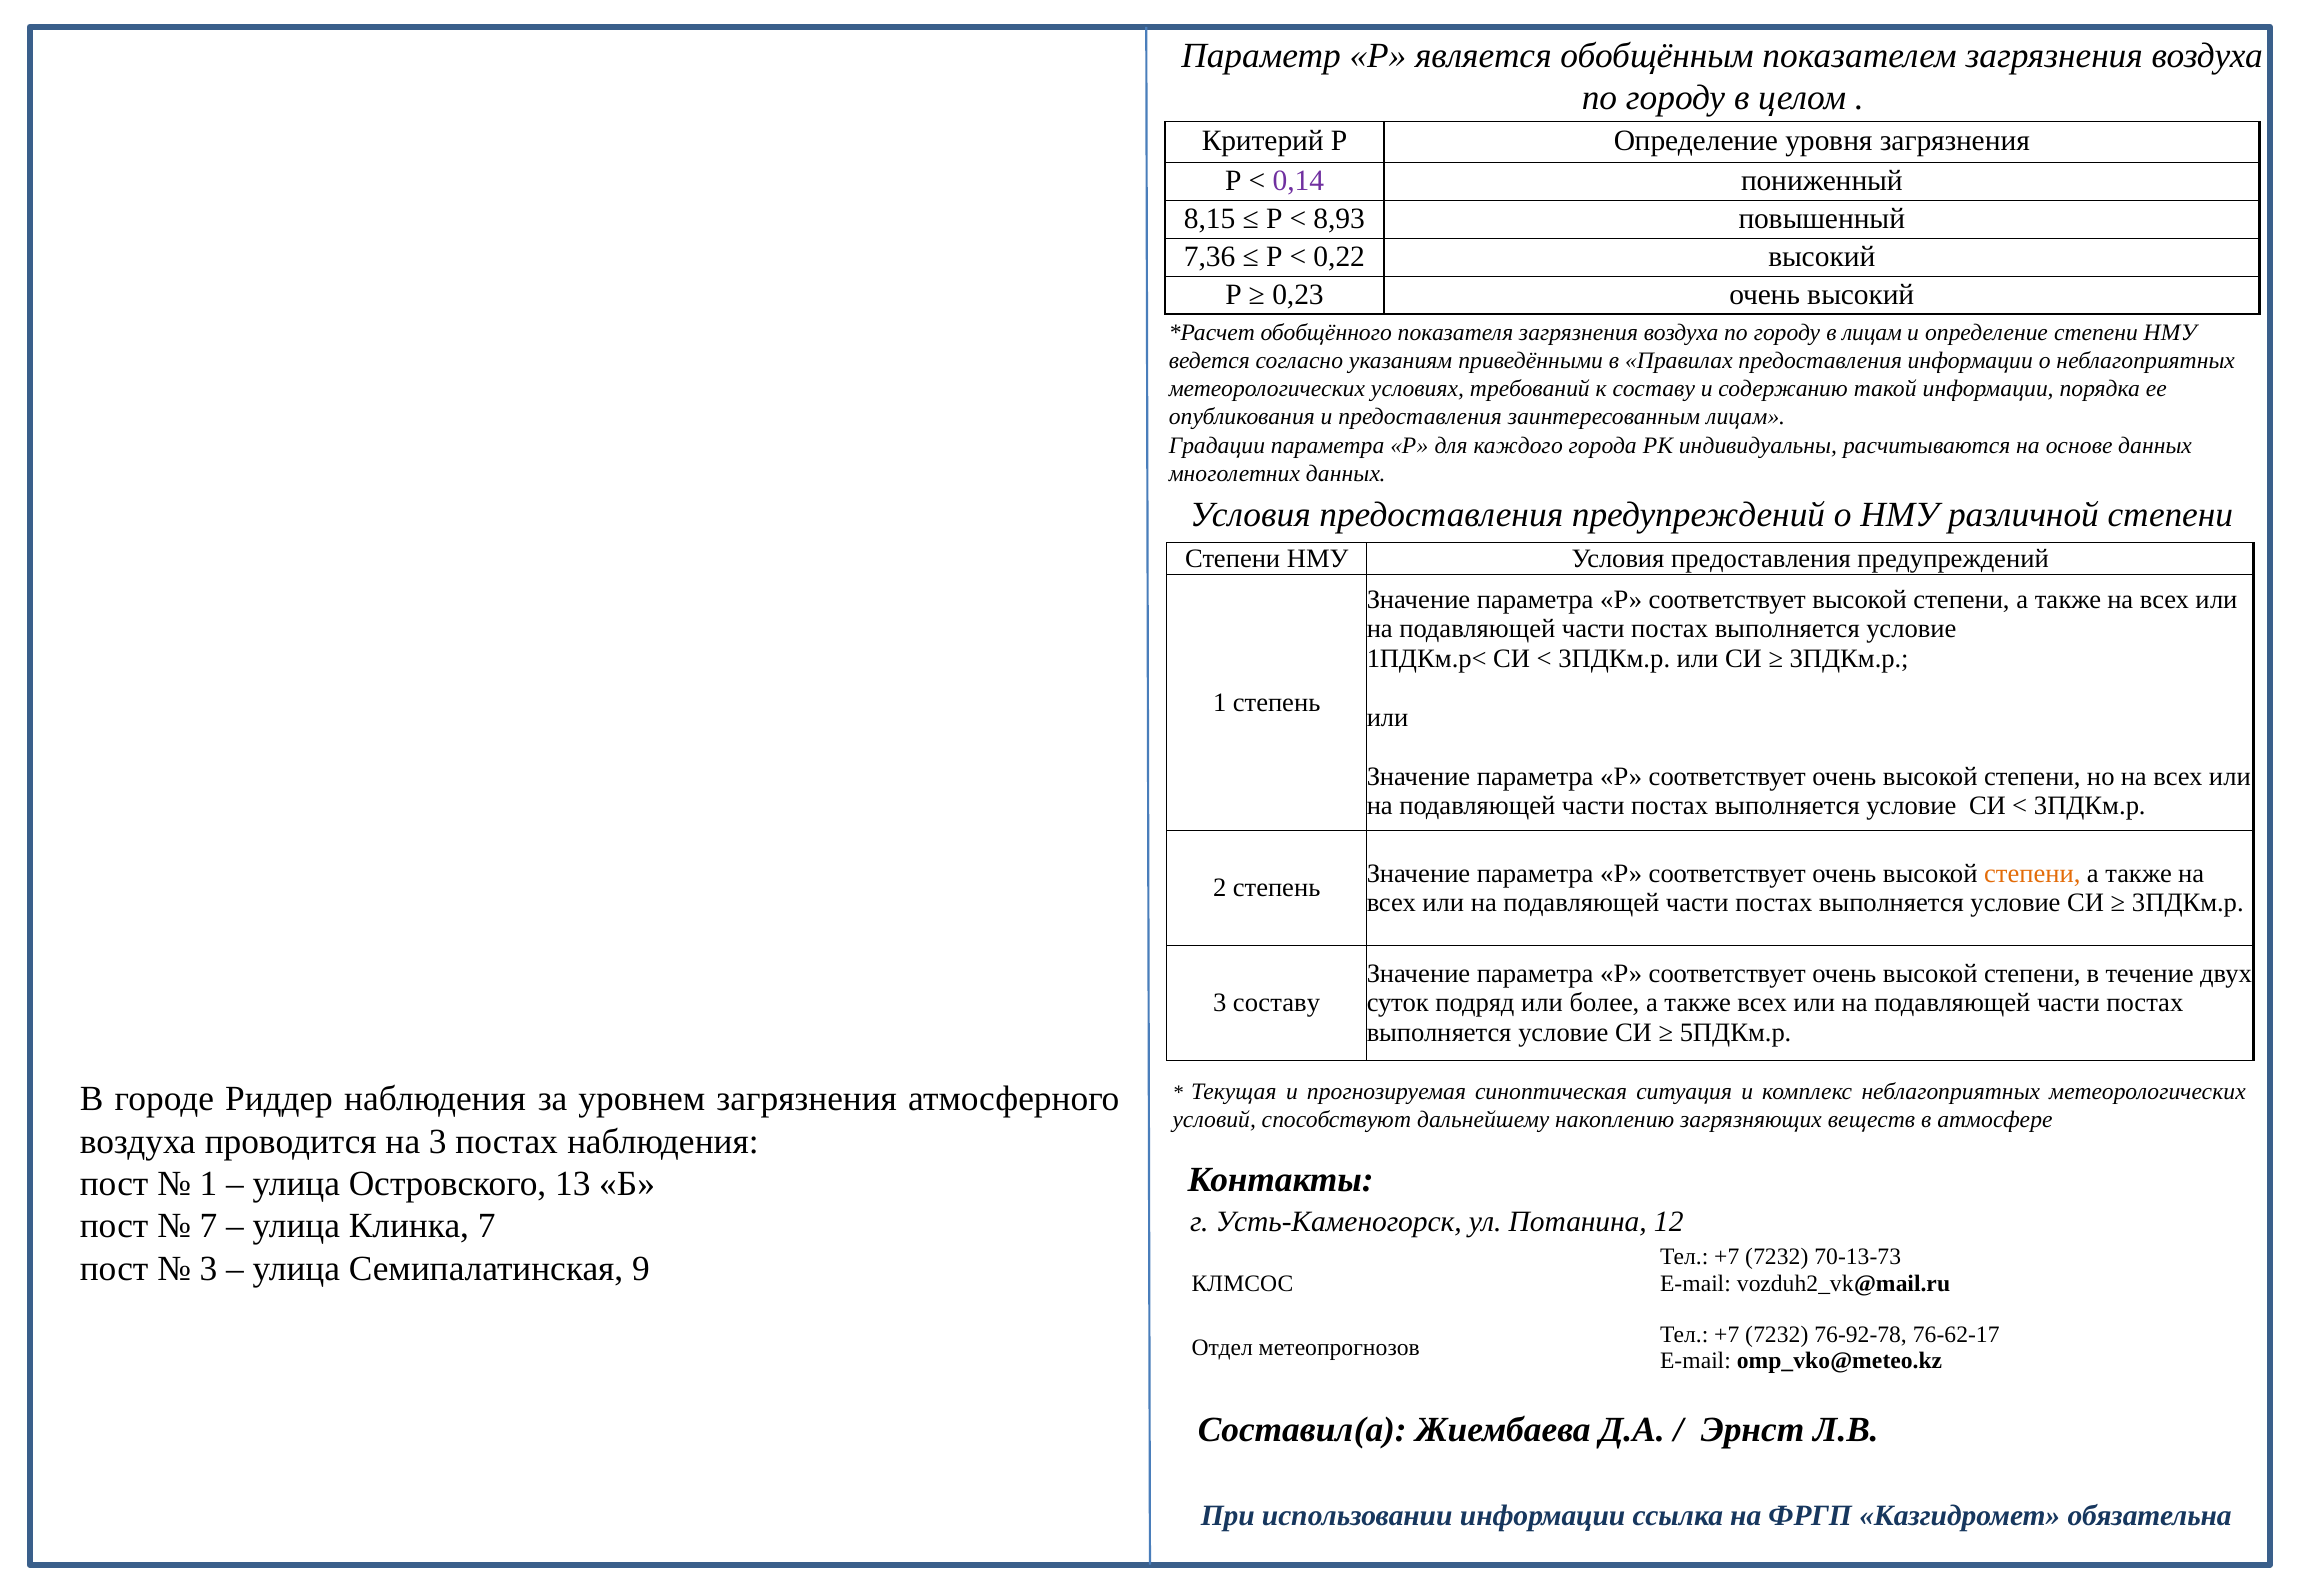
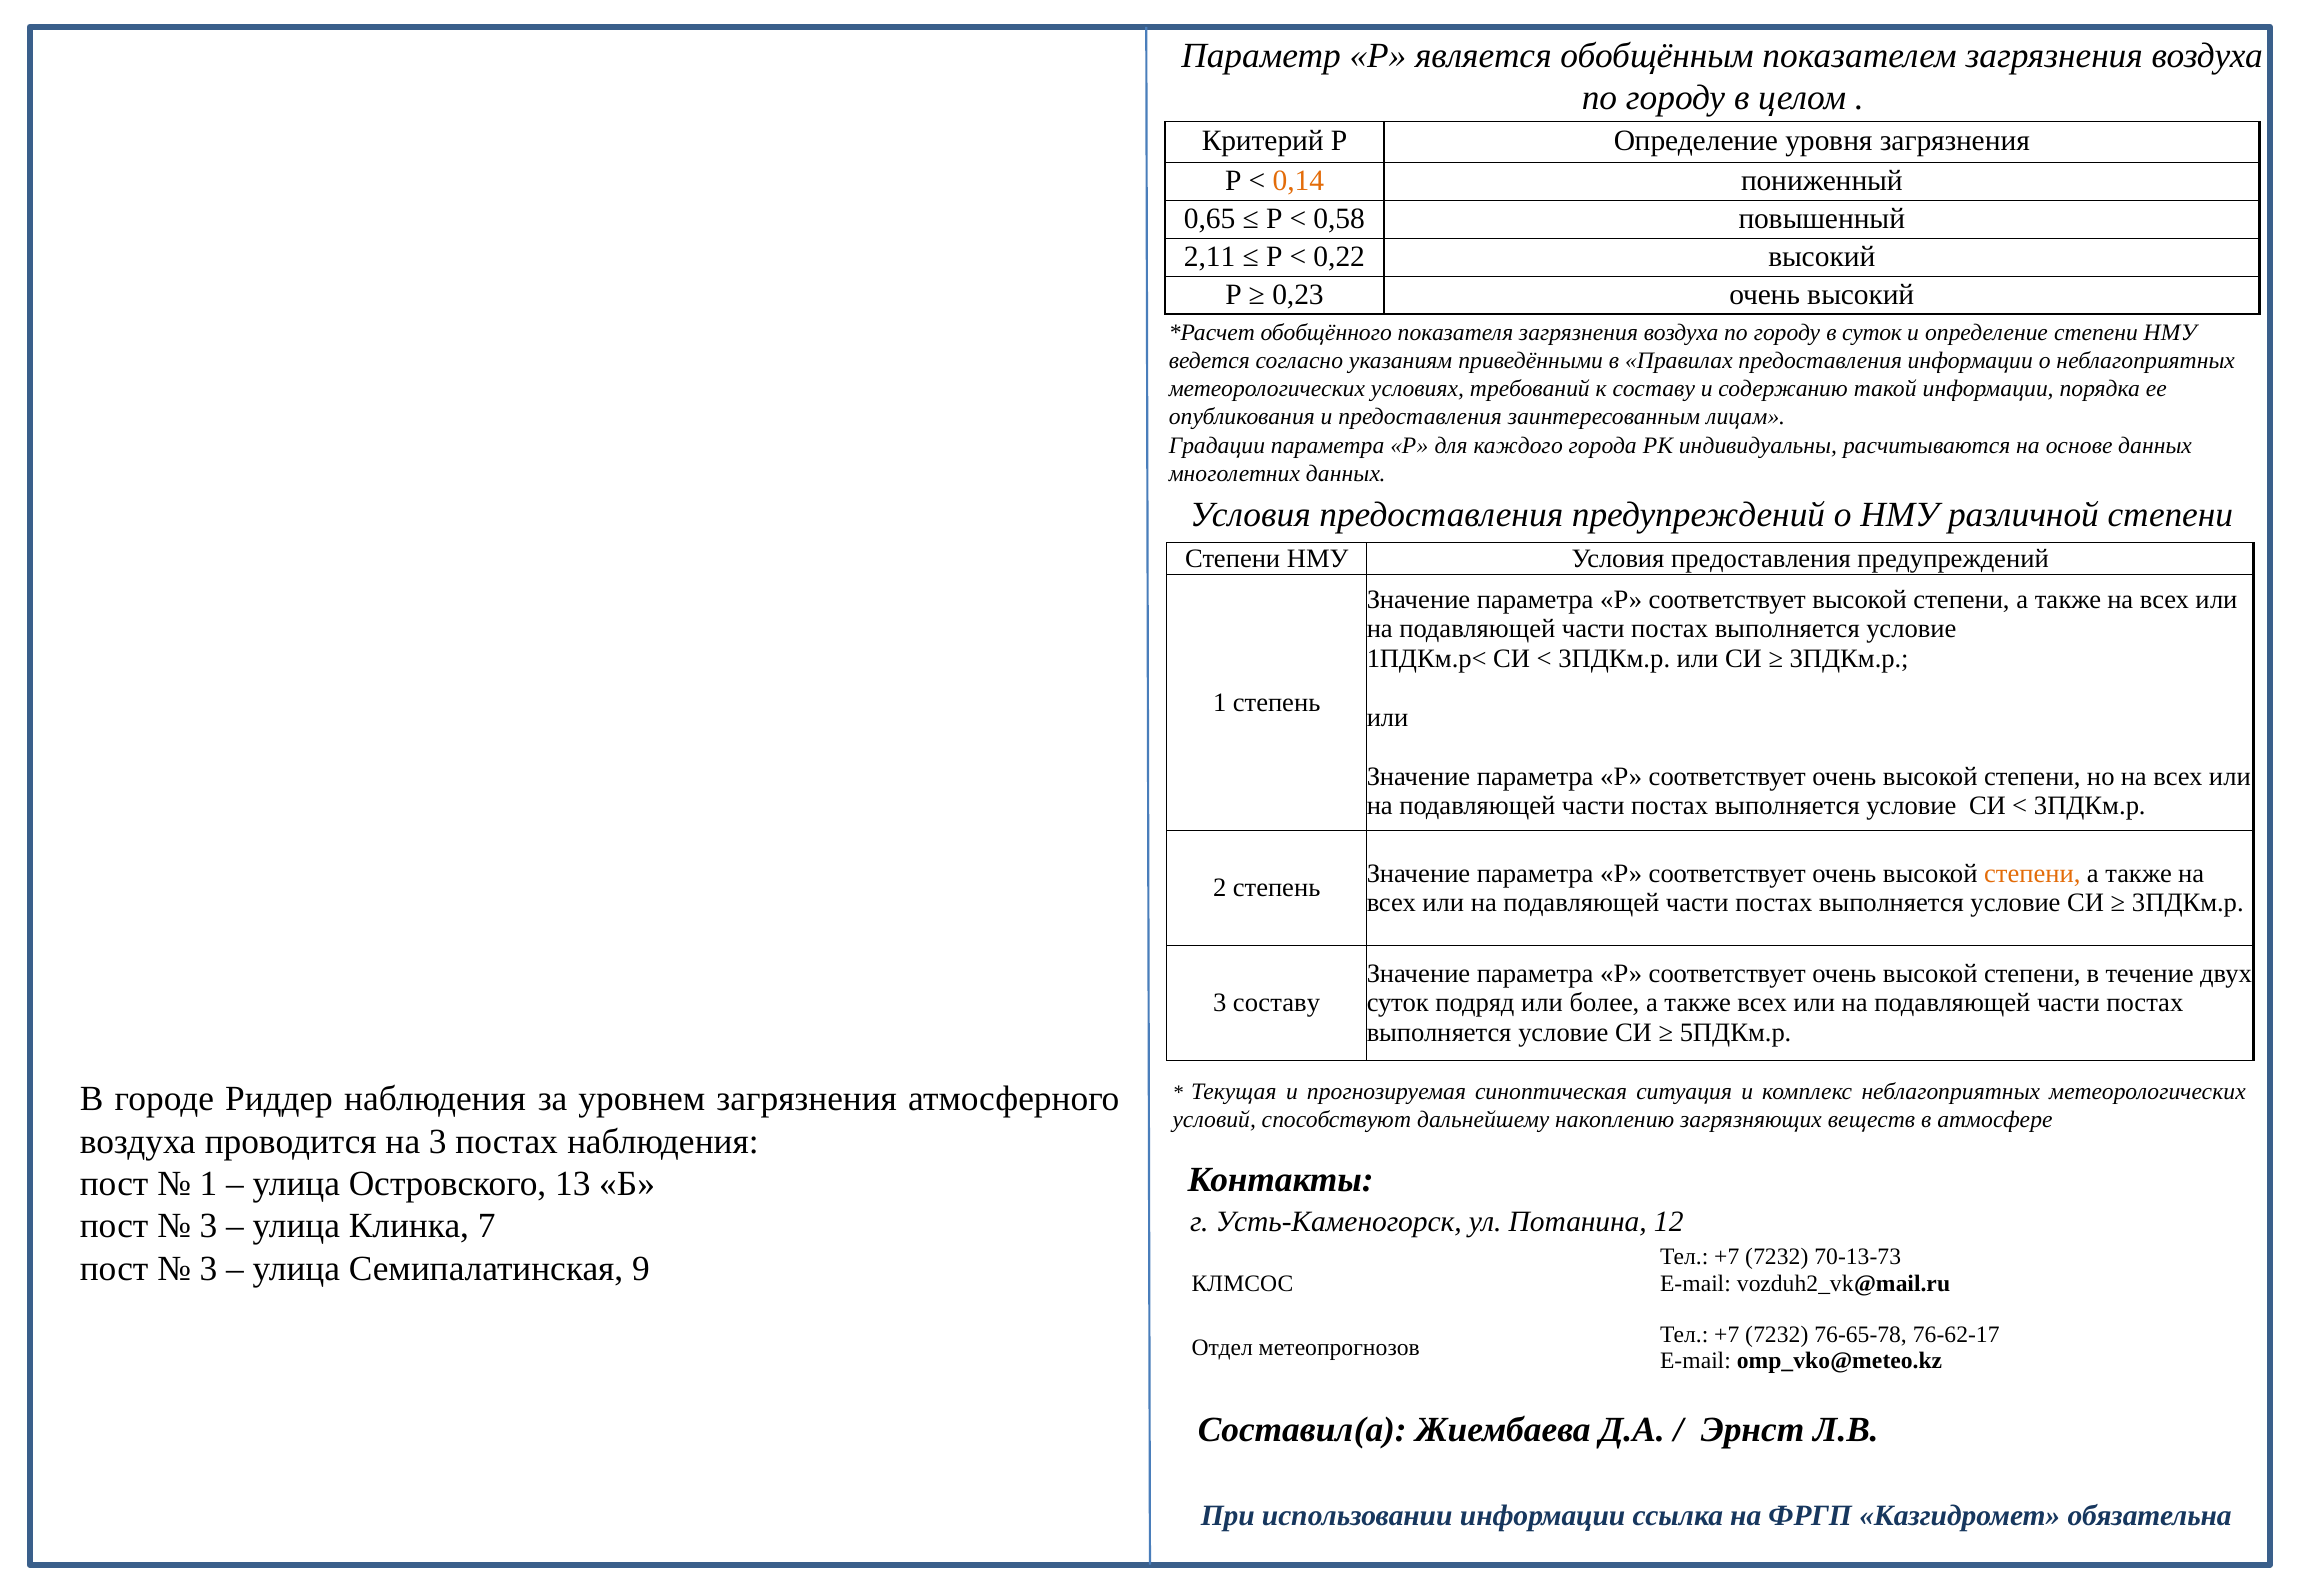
0,14 colour: purple -> orange (1298, 181)
8,15: 8,15 -> 0,65 (1210, 219)
8,93: 8,93 -> 0,58 (1339, 219)
7,36: 7,36 -> 2,11 (1210, 257)
в лицам: лицам -> суток (1872, 332)
7: 7 -> 3 (209, 1227)
76-92-78: 76-92-78 -> 76-65-78 (1861, 1335)
